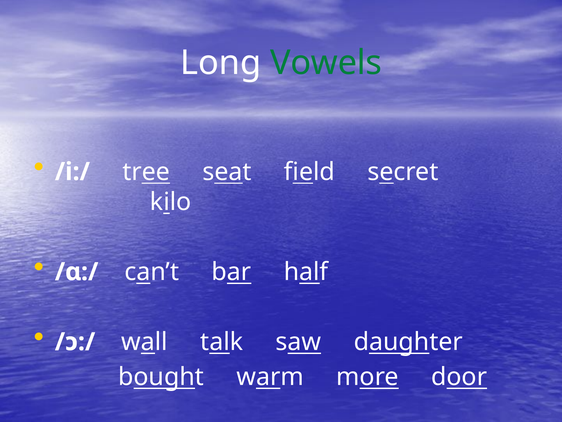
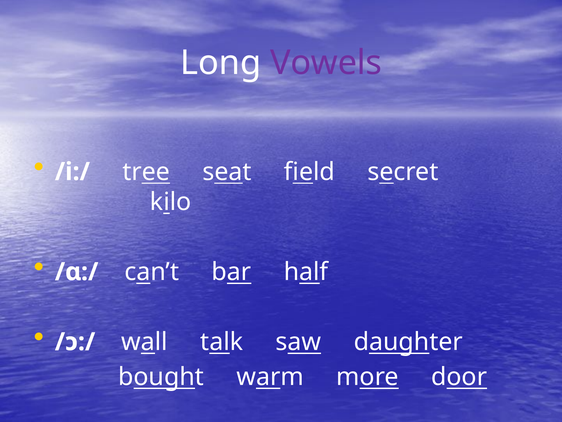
Vowels colour: green -> purple (326, 63)
